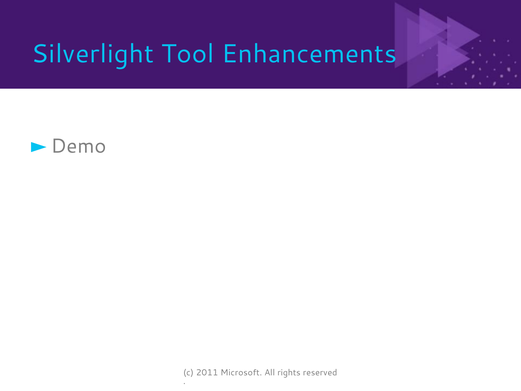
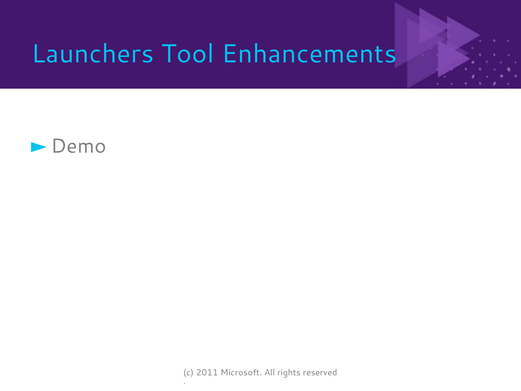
Silverlight: Silverlight -> Launchers (93, 54)
